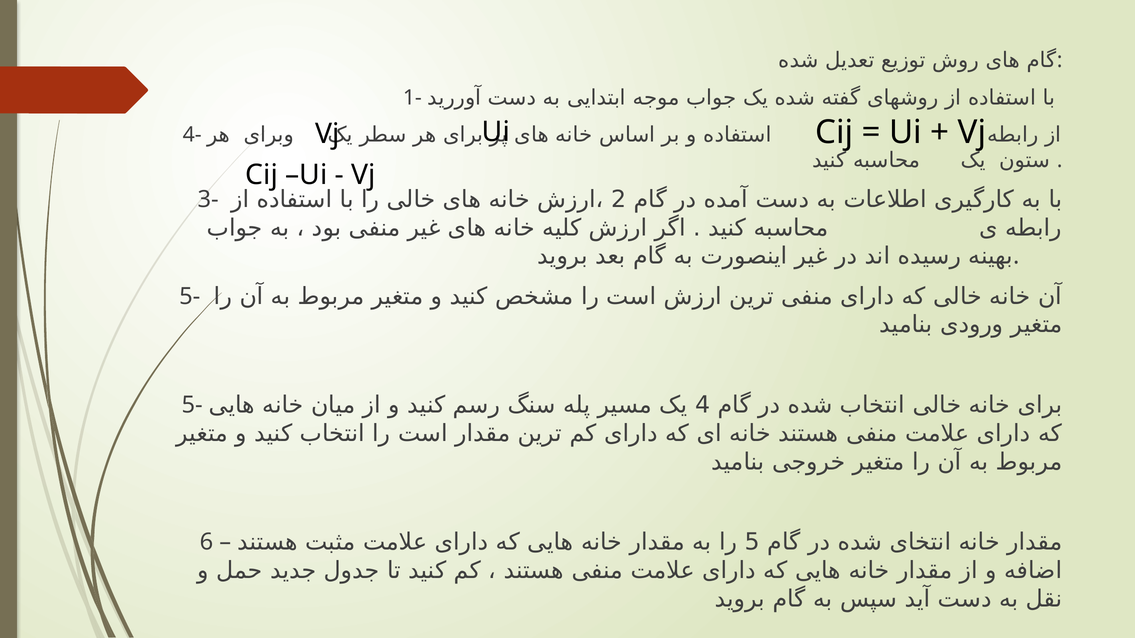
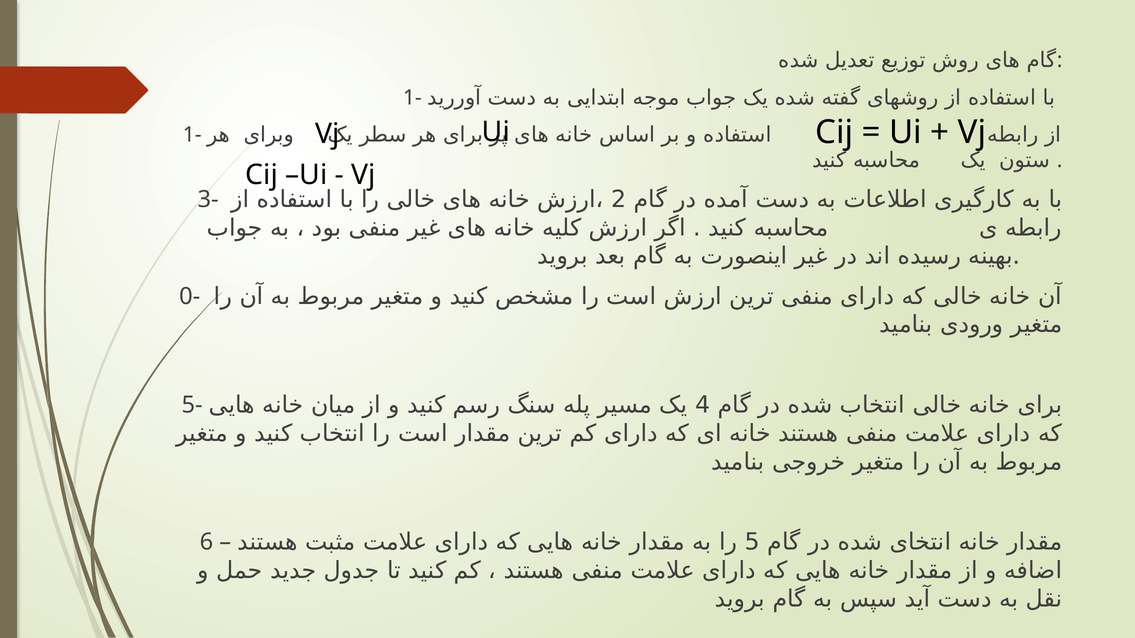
4-: 4- -> 1- (192, 135)
5-: 5- -> 0- (190, 296)
